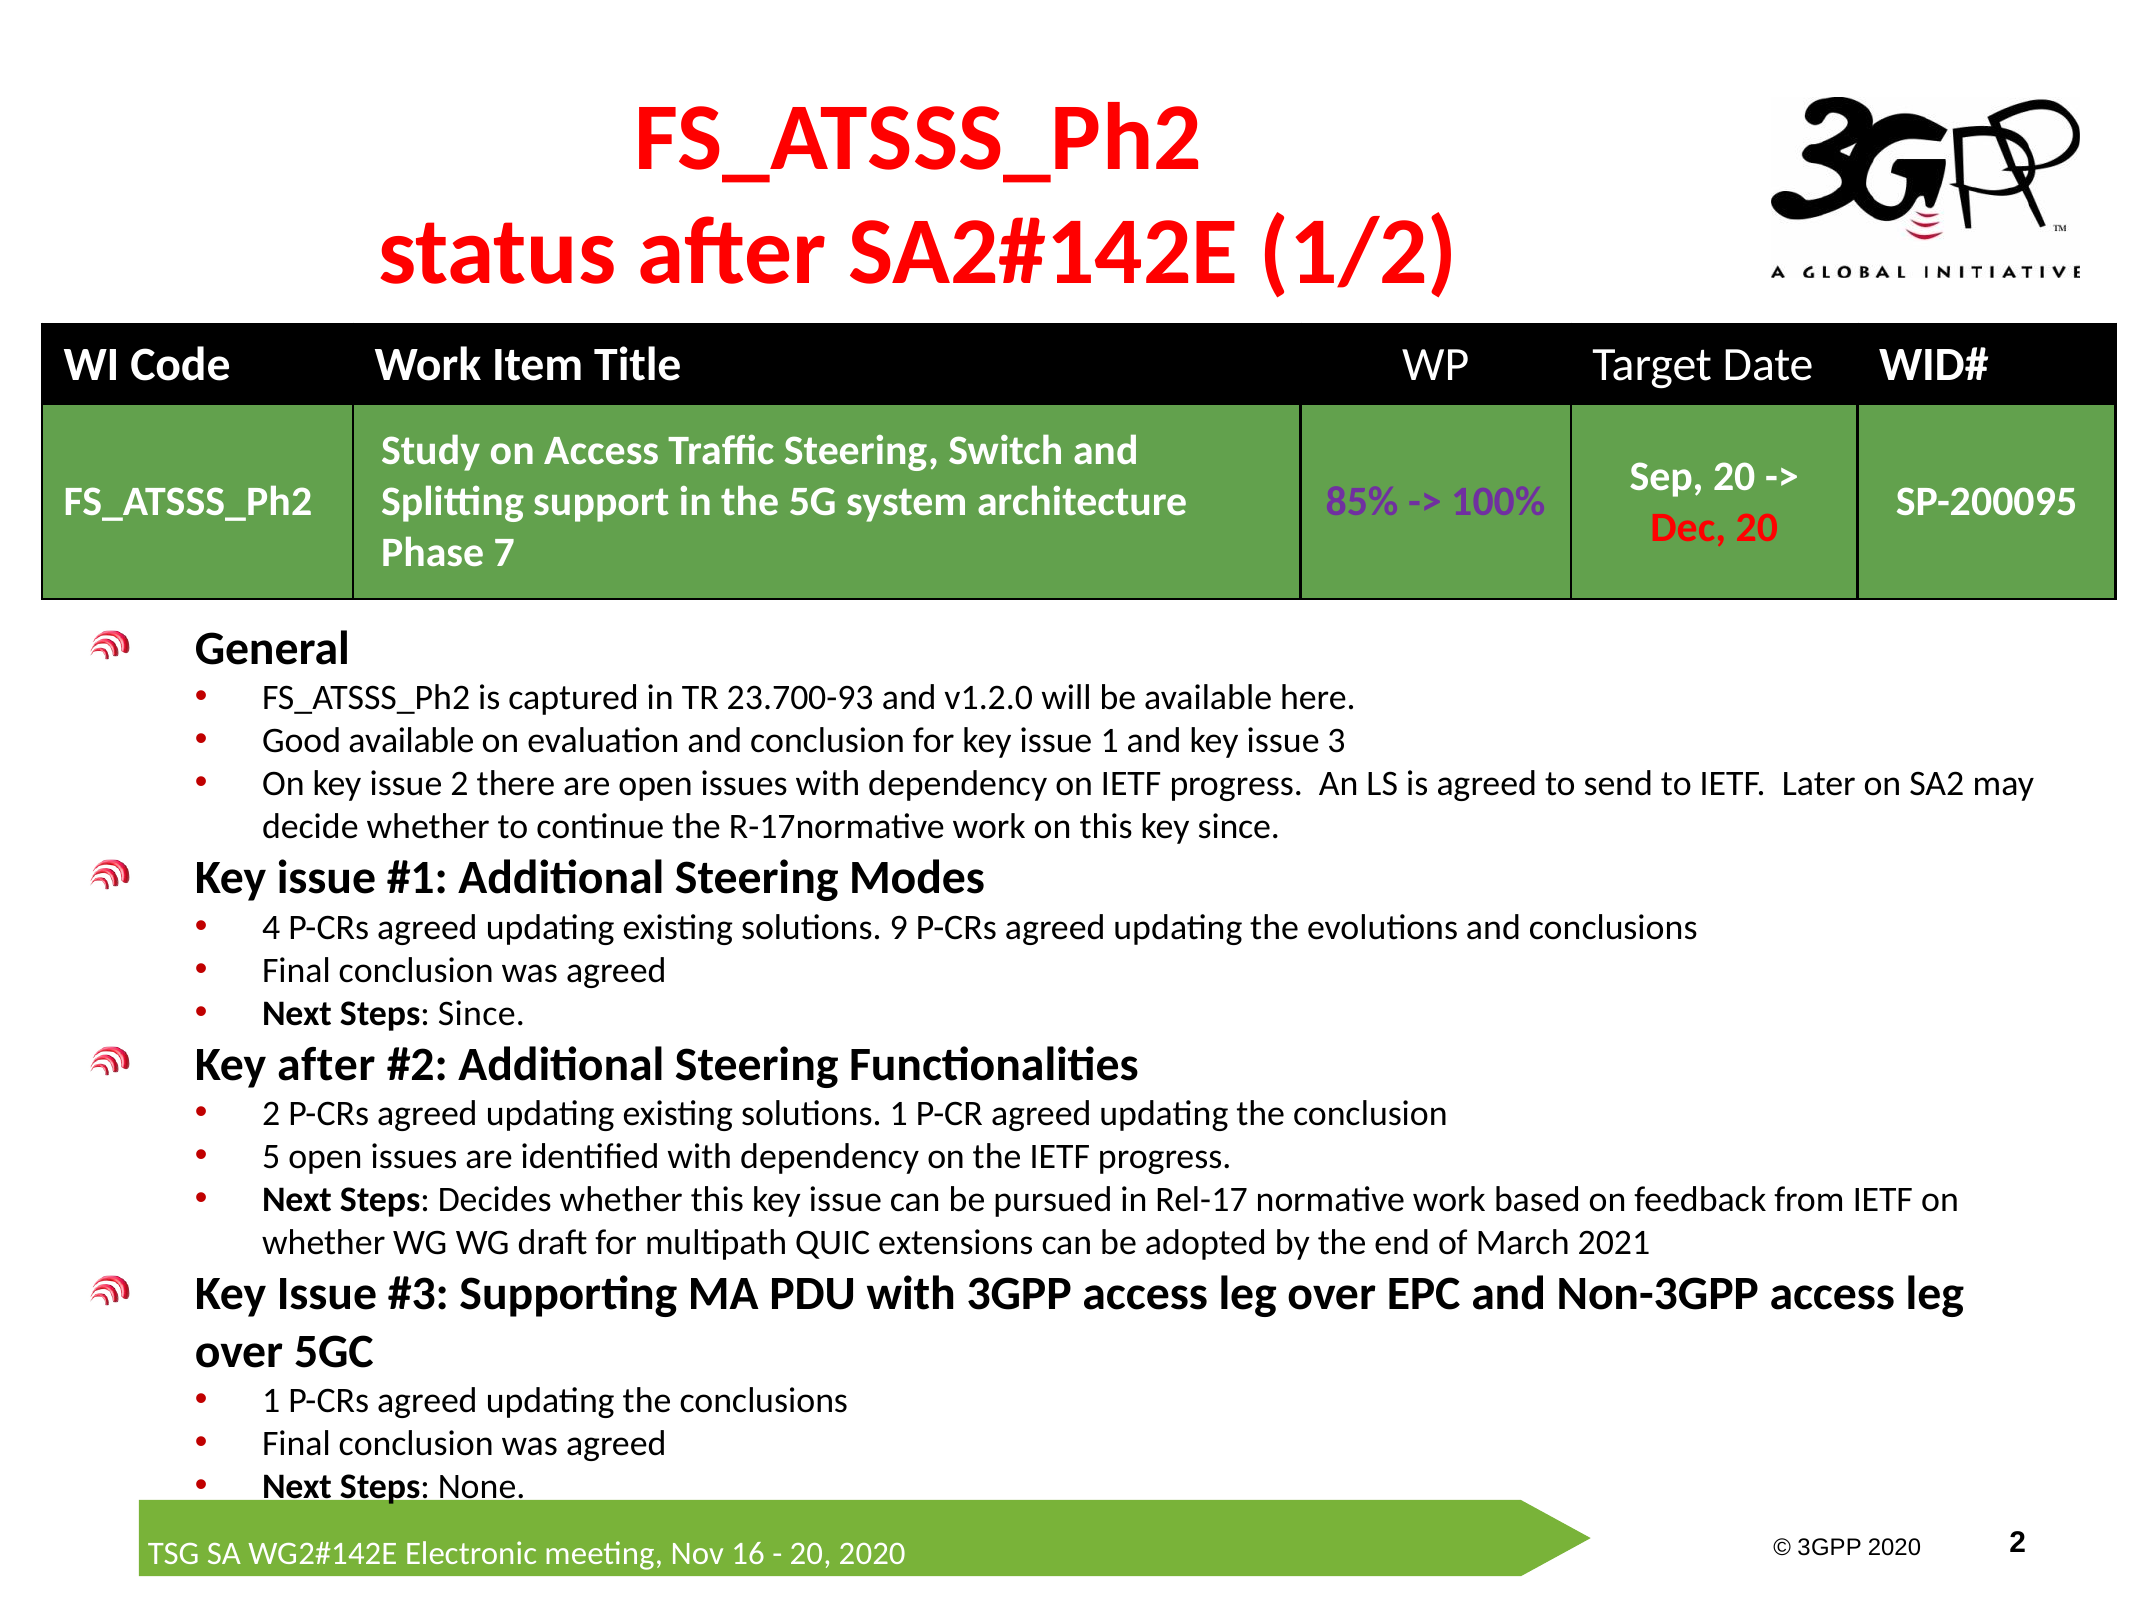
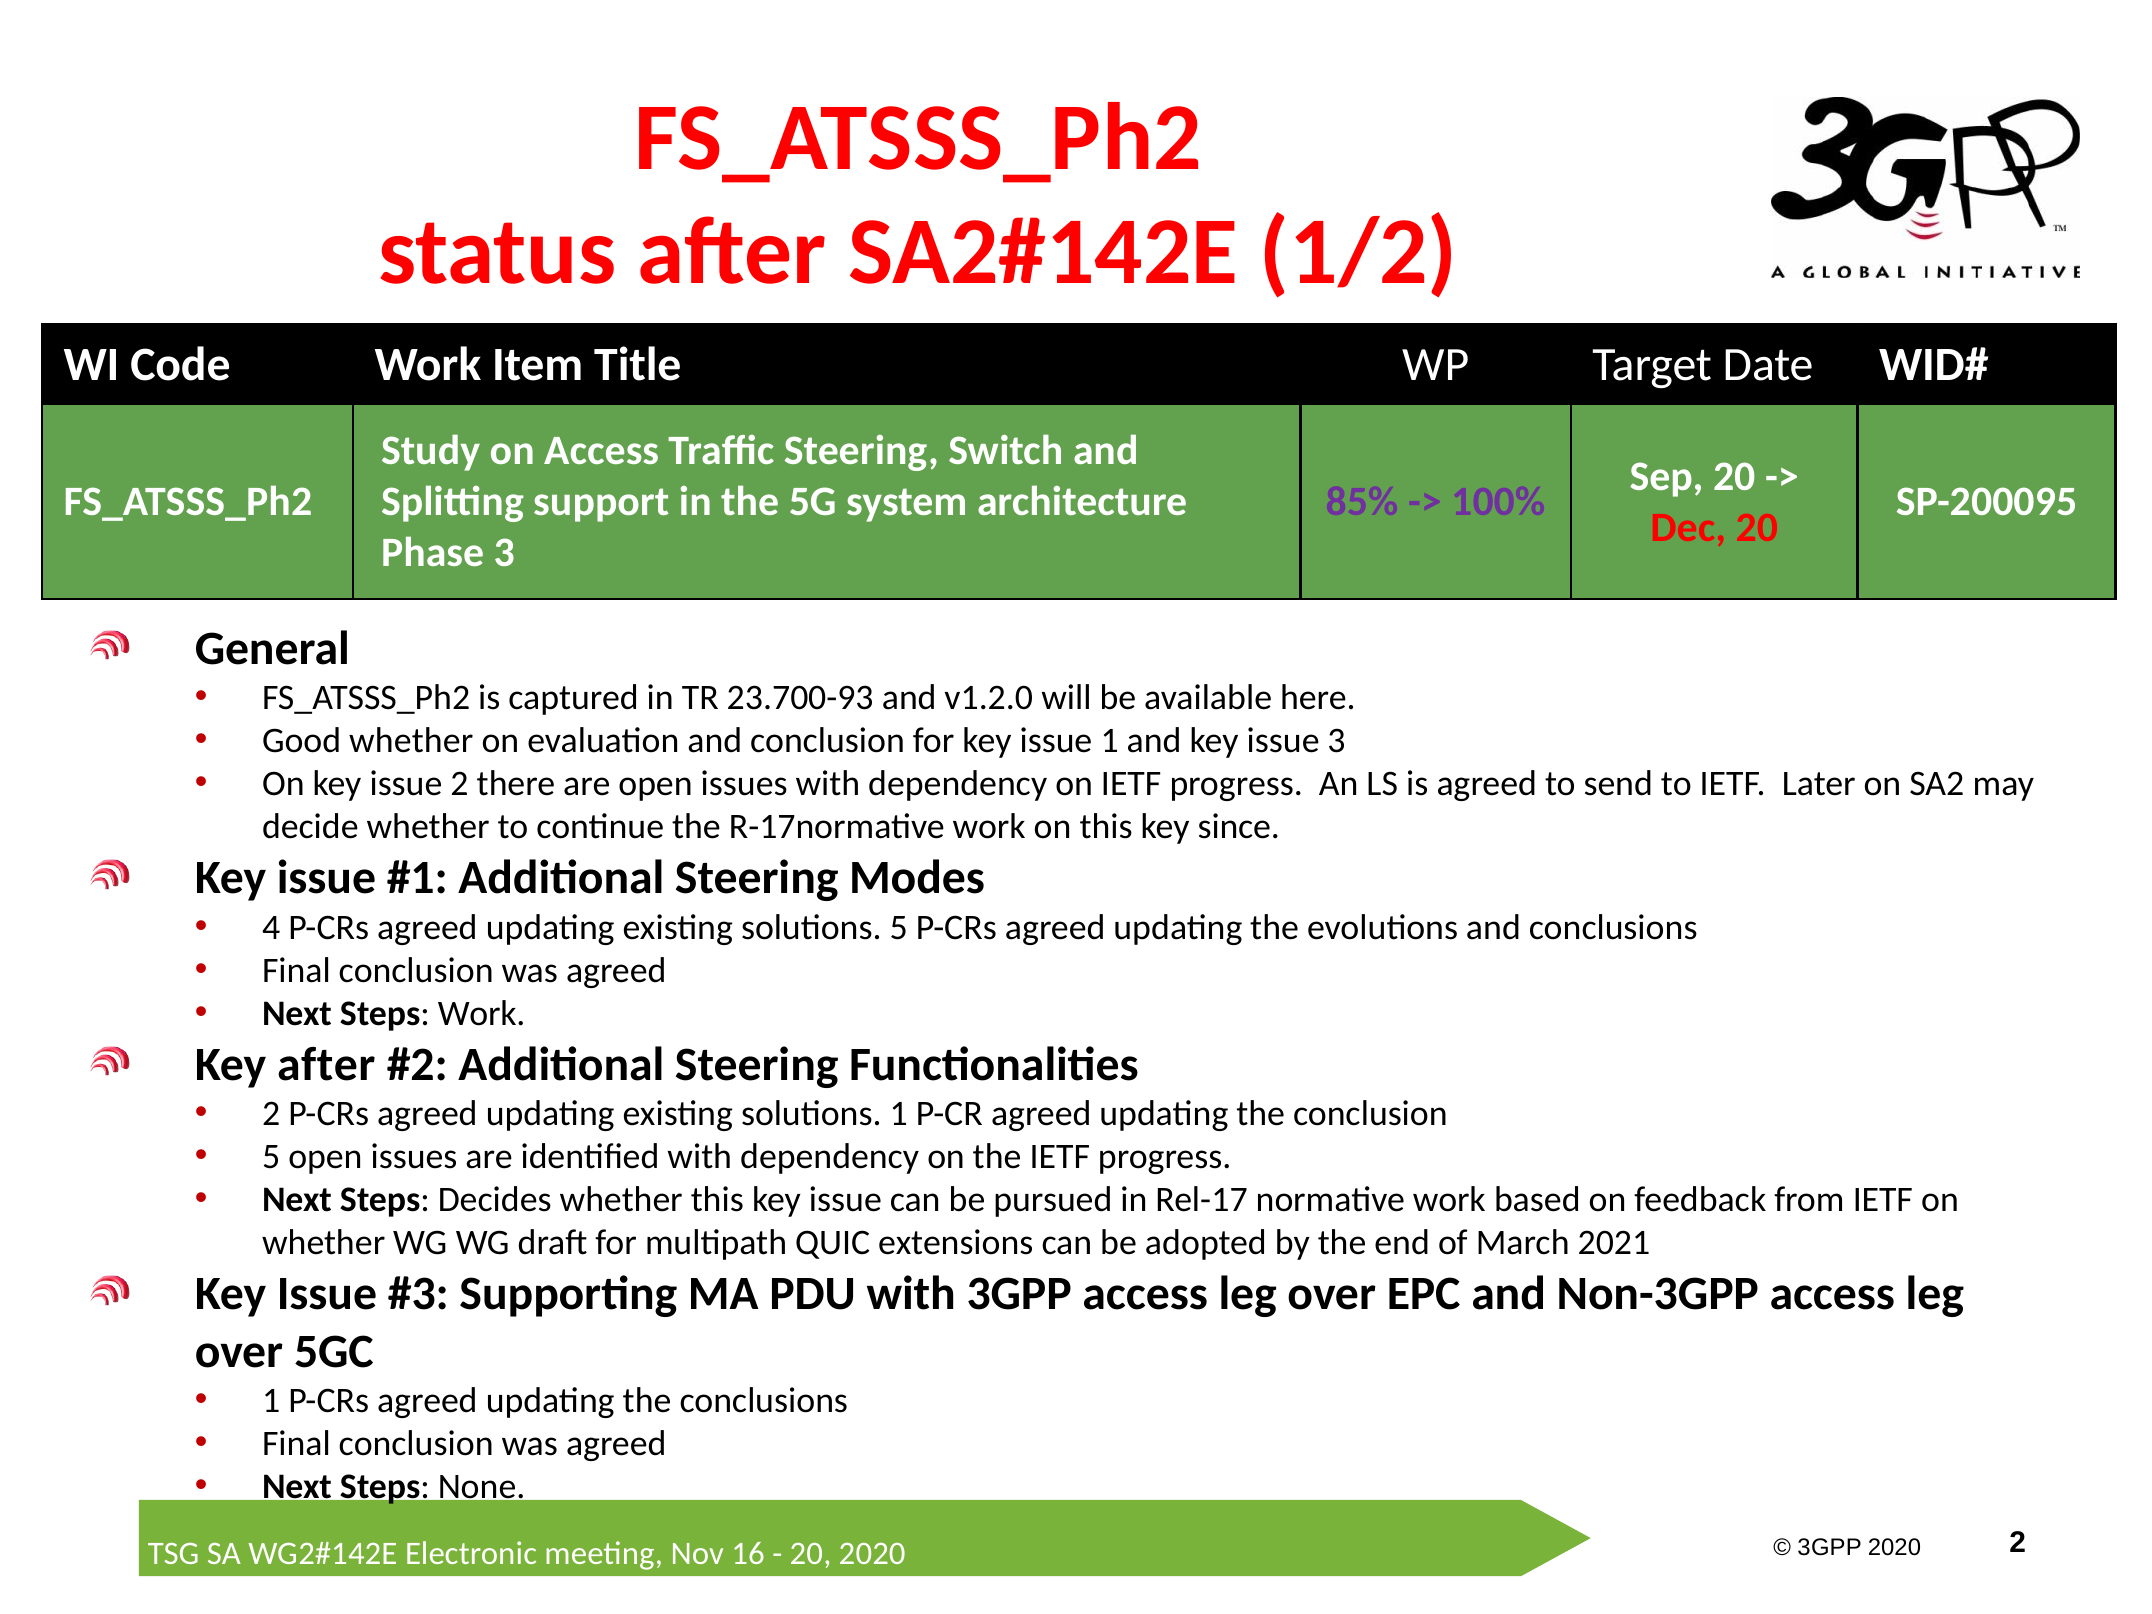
Phase 7: 7 -> 3 (504, 553)
Good available: available -> whether (411, 741)
solutions 9: 9 -> 5 (899, 927)
Steps Since: Since -> Work (482, 1014)
